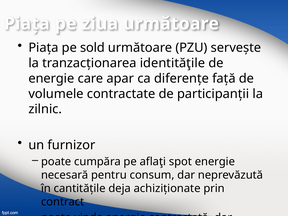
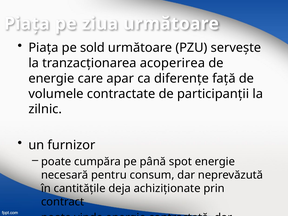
identităţile: identităţile -> acoperirea (172, 63)
aflaţi: aflaţi -> până (153, 162)
